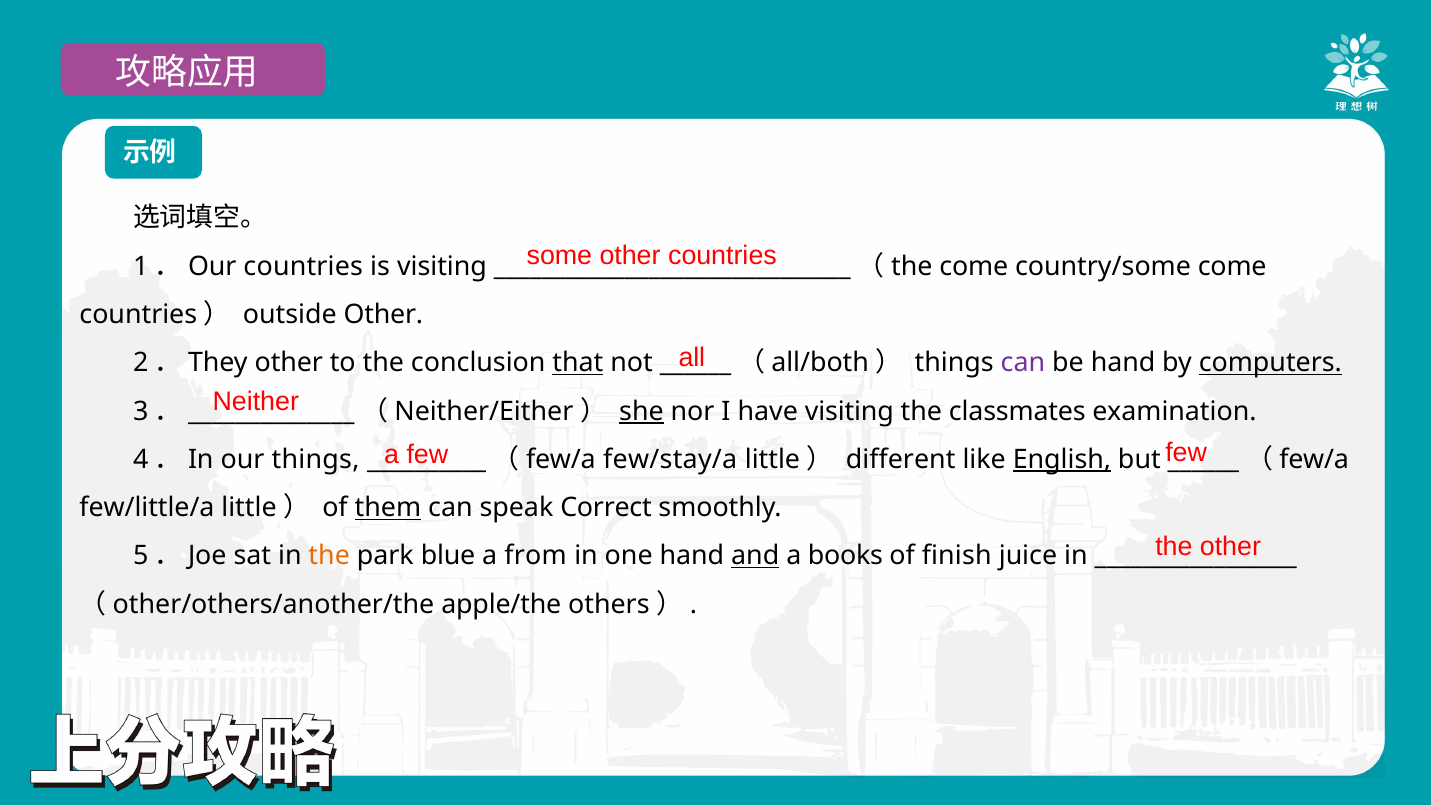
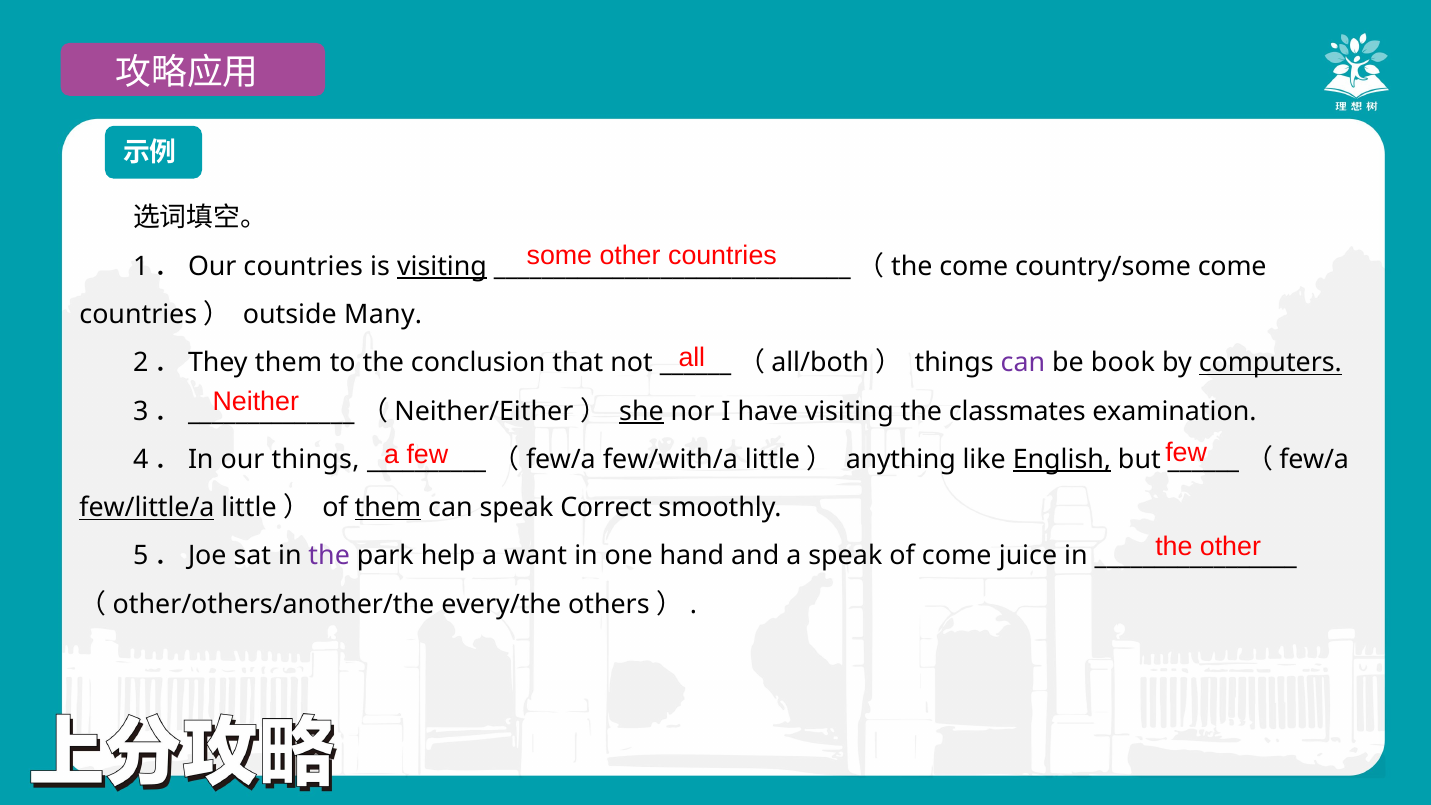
visiting underline: none -> present (442, 266)
outside Other: Other -> Many (383, 315)
2．They other: other -> them (289, 363)
that underline: present -> none (578, 363)
be hand: hand -> book (1123, 363)
few/stay/a: few/stay/a -> few/with/a (670, 459)
different: different -> anything (901, 459)
few/little/a underline: none -> present (147, 508)
the colour: orange -> purple (329, 556)
blue: blue -> help (448, 556)
from: from -> want (536, 556)
and underline: present -> none (755, 556)
a books: books -> speak (845, 556)
of finish: finish -> come (957, 556)
apple/the: apple/the -> every/the (501, 604)
